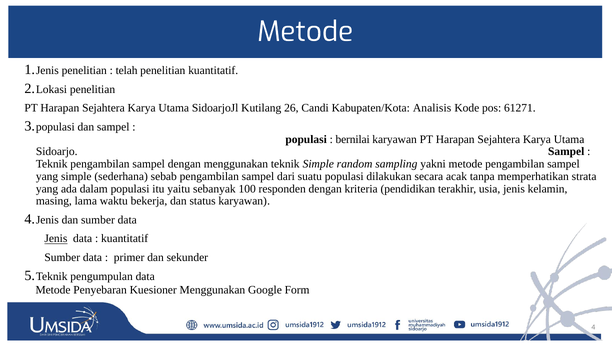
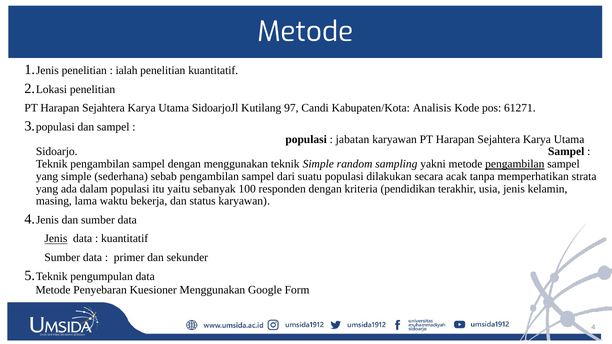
telah: telah -> ialah (127, 71)
26: 26 -> 97 (291, 108)
bernilai: bernilai -> jabatan (353, 139)
pengambilan underline: none -> present (515, 164)
